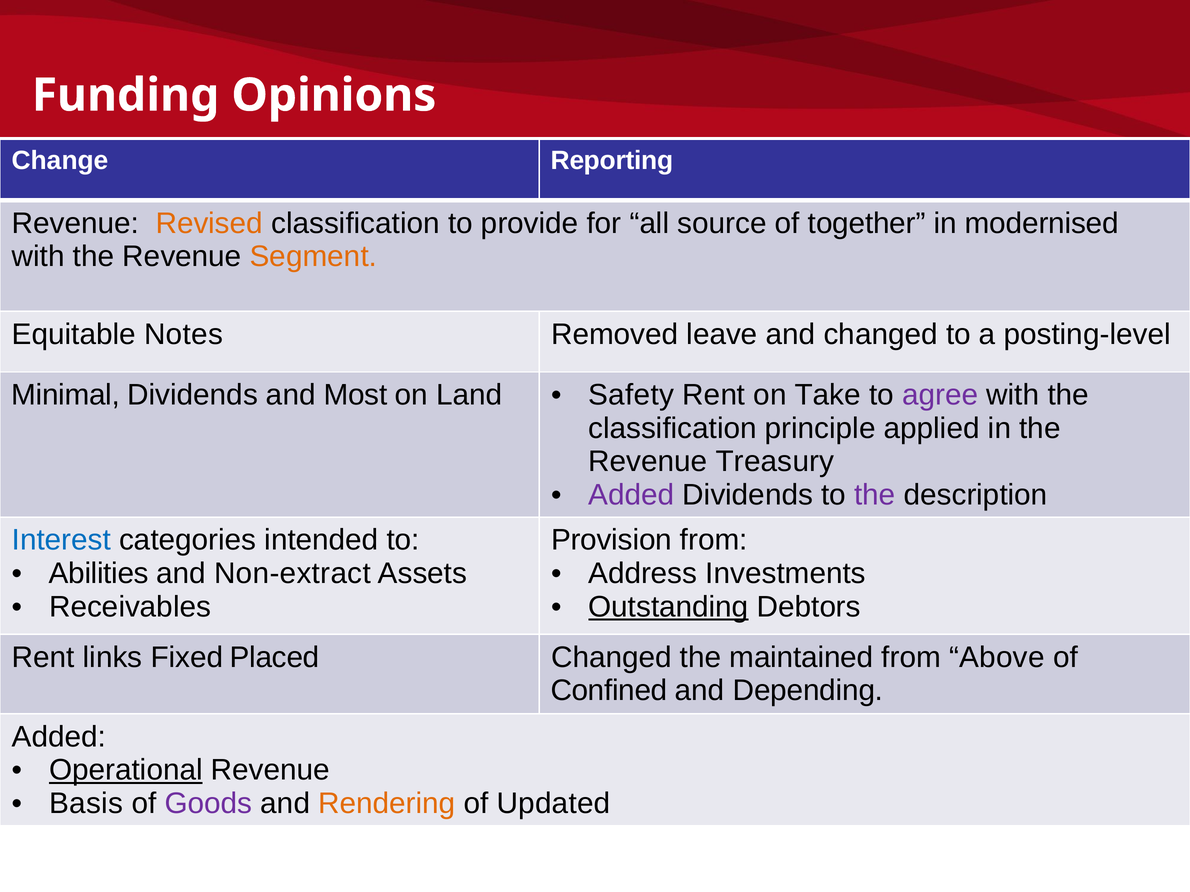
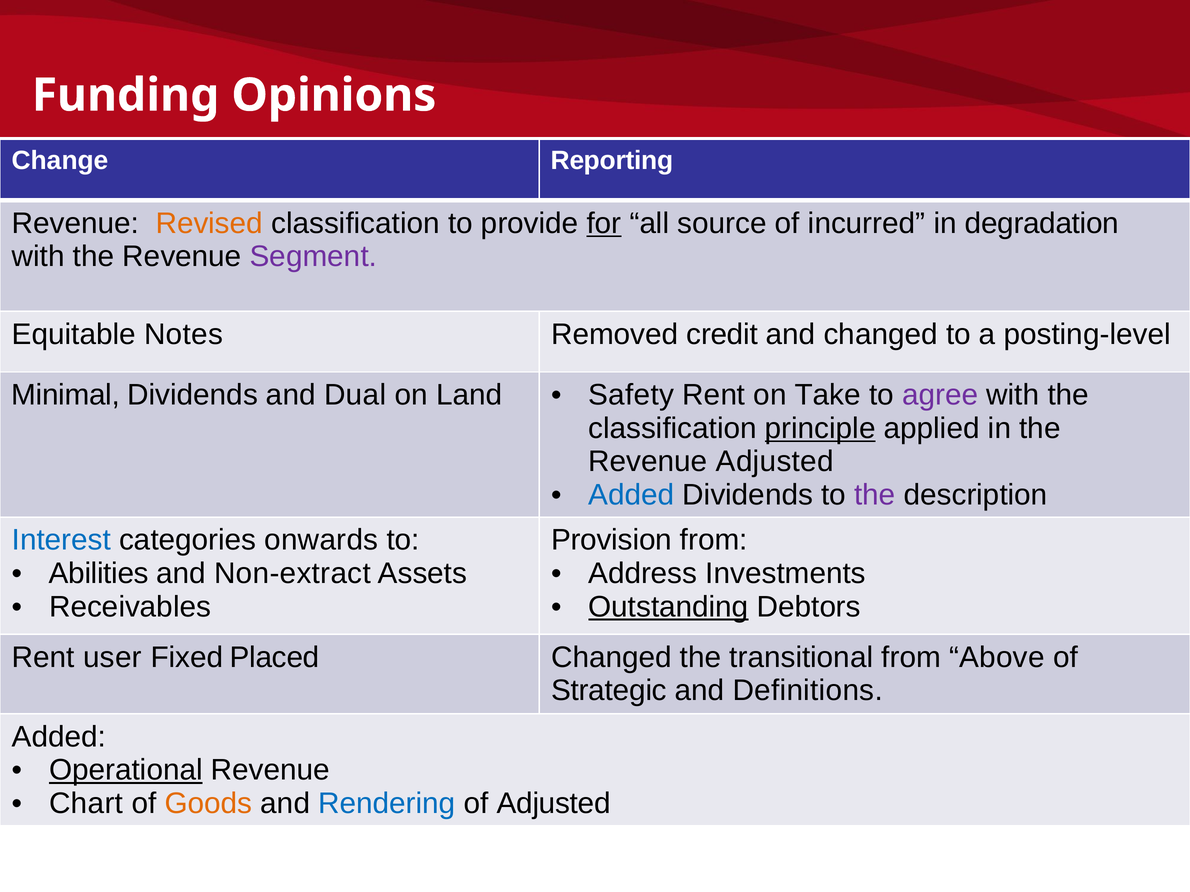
for underline: none -> present (604, 223)
together: together -> incurred (867, 223)
modernised: modernised -> degradation (1042, 223)
Segment colour: orange -> purple (313, 257)
leave: leave -> credit (722, 334)
Most: Most -> Dual (355, 395)
principle underline: none -> present (820, 429)
Revenue Treasury: Treasury -> Adjusted (775, 462)
Added colour: purple -> blue (631, 495)
intended: intended -> onwards (321, 540)
links: links -> user (112, 658)
maintained: maintained -> transitional (801, 658)
Confined: Confined -> Strategic (609, 691)
Depending: Depending -> Definitions (808, 691)
Basis: Basis -> Chart (86, 804)
Goods colour: purple -> orange (208, 804)
Rendering colour: orange -> blue (387, 804)
of Updated: Updated -> Adjusted (554, 804)
